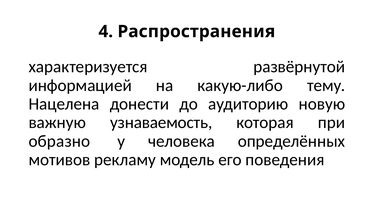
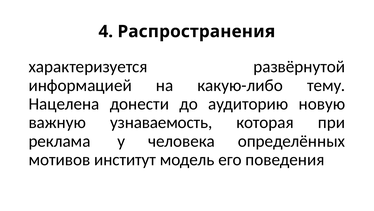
образно: образно -> реклама (59, 141)
рекламу: рекламу -> институт (125, 159)
